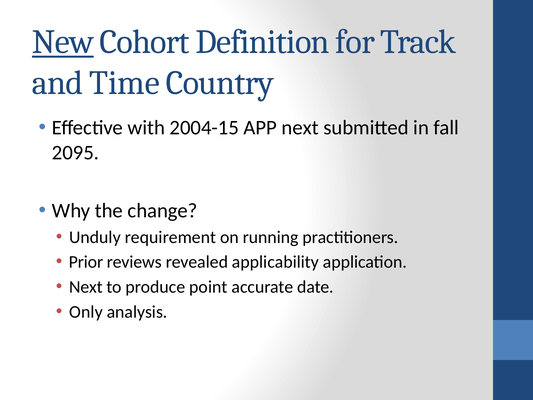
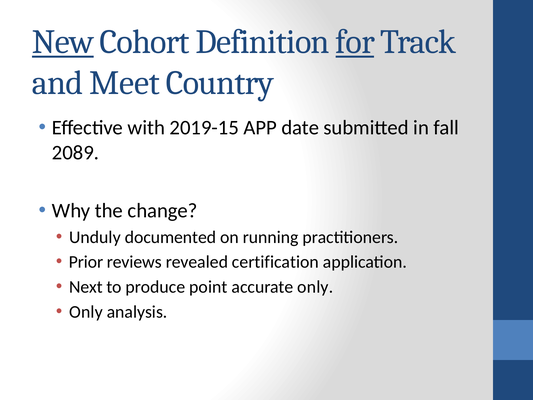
for underline: none -> present (355, 42)
Time: Time -> Meet (125, 83)
2004-15: 2004-15 -> 2019-15 (204, 128)
APP next: next -> date (300, 128)
2095: 2095 -> 2089 (76, 152)
requirement: requirement -> documented (171, 237)
applicability: applicability -> certification (275, 262)
accurate date: date -> only (315, 287)
